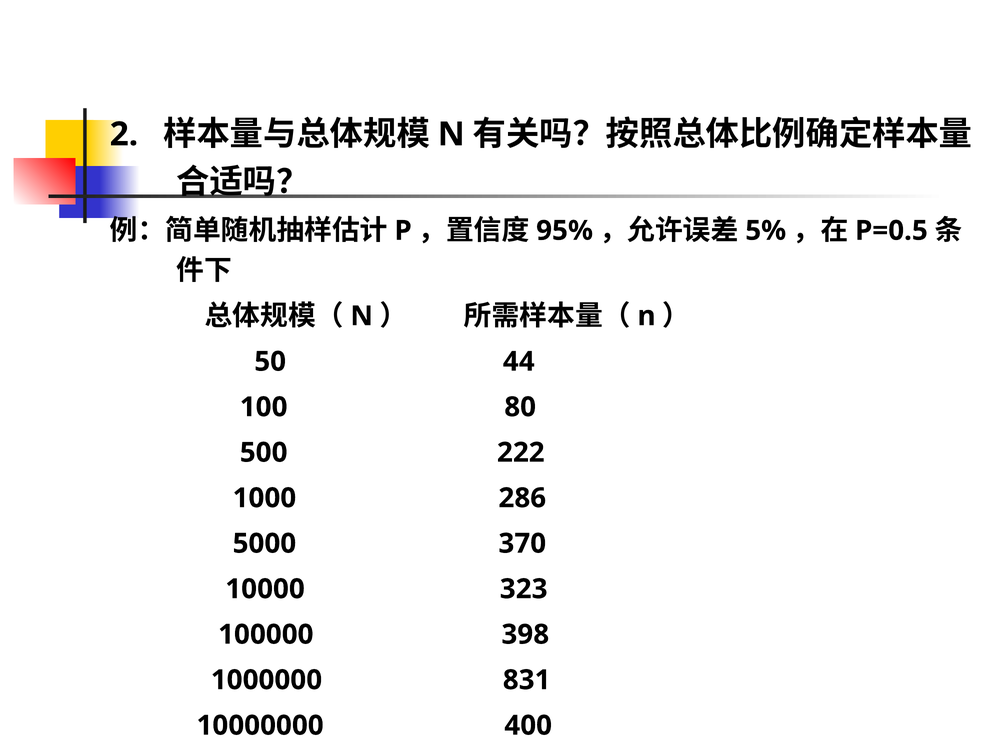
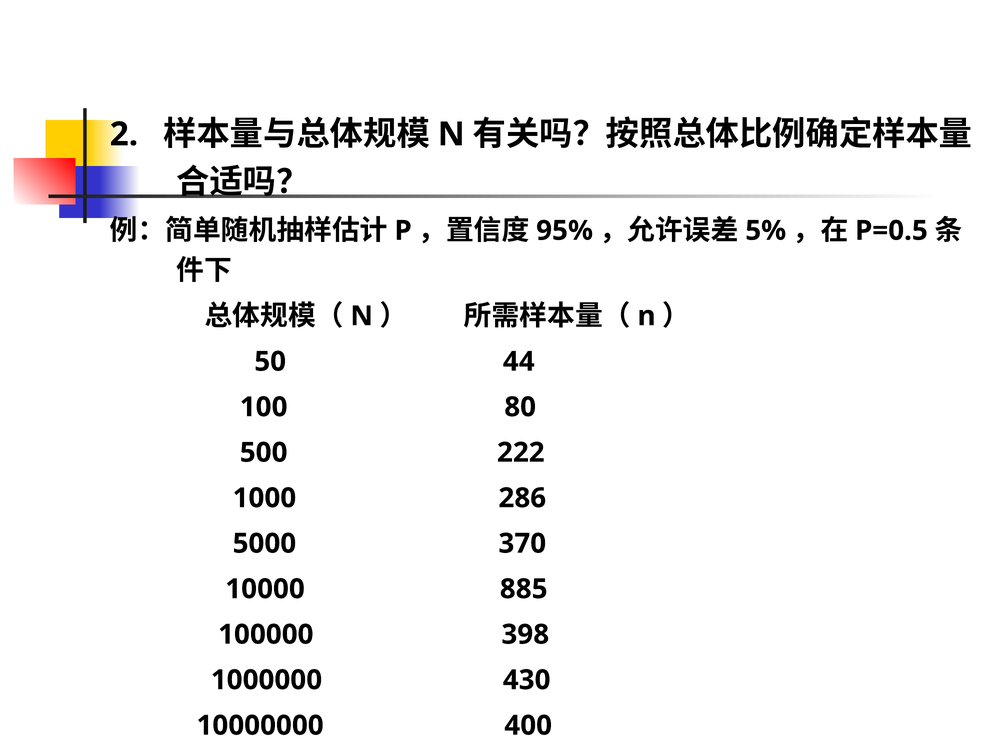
323: 323 -> 885 (524, 589)
831: 831 -> 430 (527, 680)
